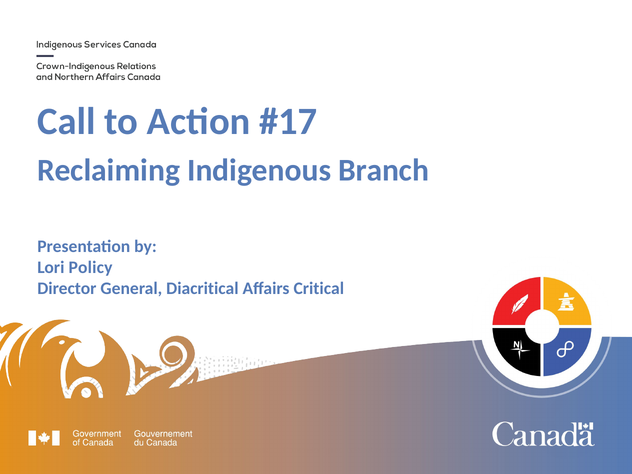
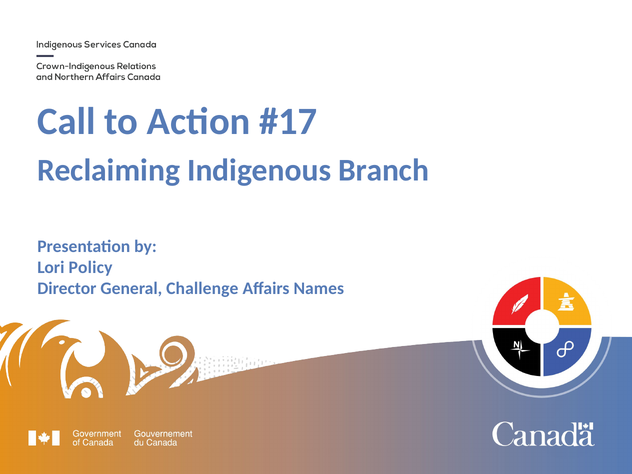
Diacritical: Diacritical -> Challenge (202, 289)
Critical: Critical -> Names (319, 289)
